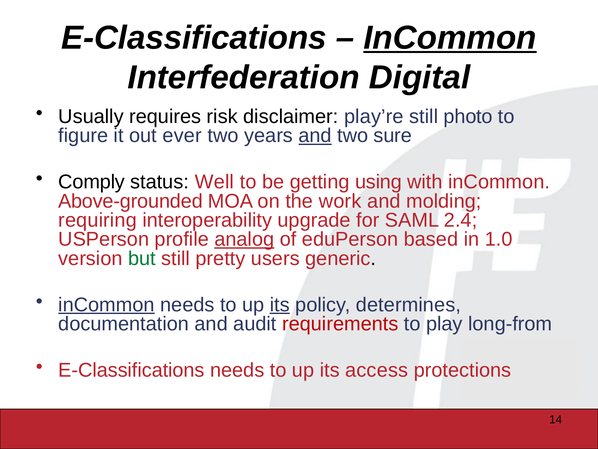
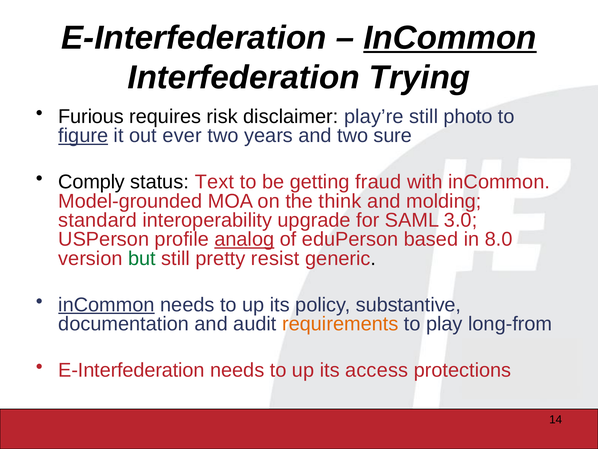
E-Classifications: E-Classifications -> E-Interfederation (194, 38)
Digital: Digital -> Trying (420, 78)
Usually: Usually -> Furious (91, 116)
figure underline: none -> present (83, 136)
and underline: present -> none (315, 136)
Well: Well -> Text (214, 182)
using: using -> fraud (378, 182)
Above-grounded: Above-grounded -> Model-grounded (130, 201)
work: work -> think (340, 201)
requiring: requiring -> standard (98, 220)
2.4: 2.4 -> 3.0 (461, 220)
1.0: 1.0 -> 8.0 (499, 239)
users: users -> resist (275, 258)
its underline: present -> none (280, 304)
determines: determines -> substantive (408, 304)
requirements colour: red -> orange (340, 324)
E-Classifications: E-Classifications -> E-Interfederation (131, 370)
